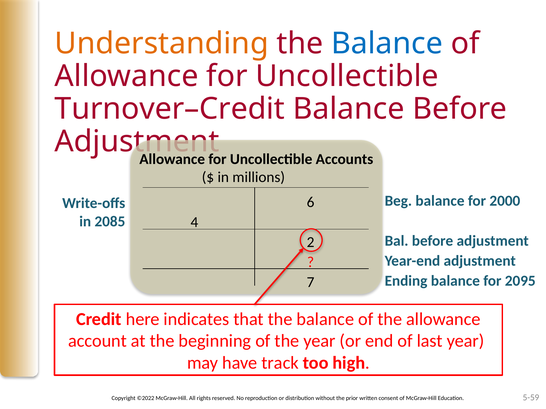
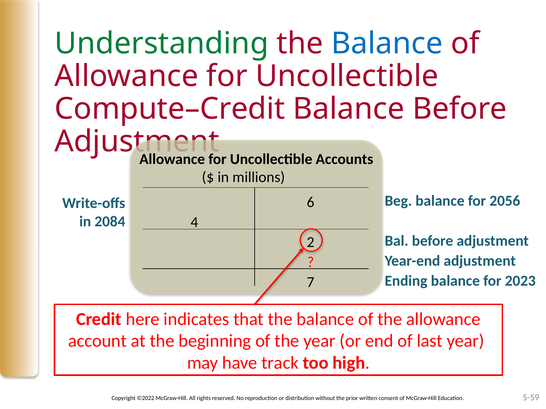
Understanding colour: orange -> green (162, 43)
Turnover–Credit: Turnover–Credit -> Compute–Credit (170, 109)
2000: 2000 -> 2056 (505, 201)
2085: 2085 -> 2084 (110, 222)
2095: 2095 -> 2023 (520, 281)
